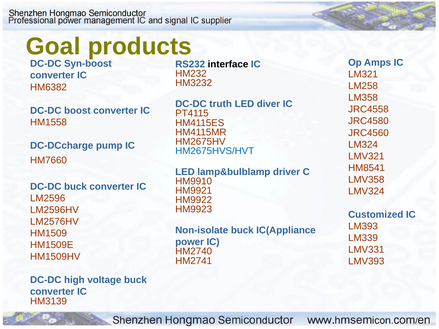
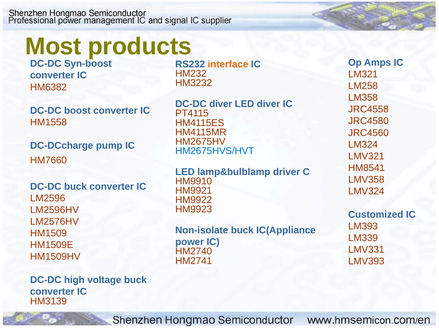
Goal: Goal -> Most (53, 46)
interface colour: black -> orange (228, 64)
DC-DC truth: truth -> diver (221, 104)
